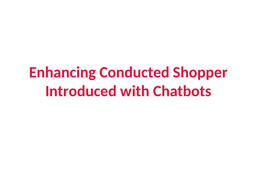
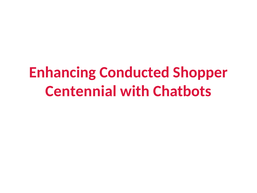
Introduced: Introduced -> Centennial (81, 91)
